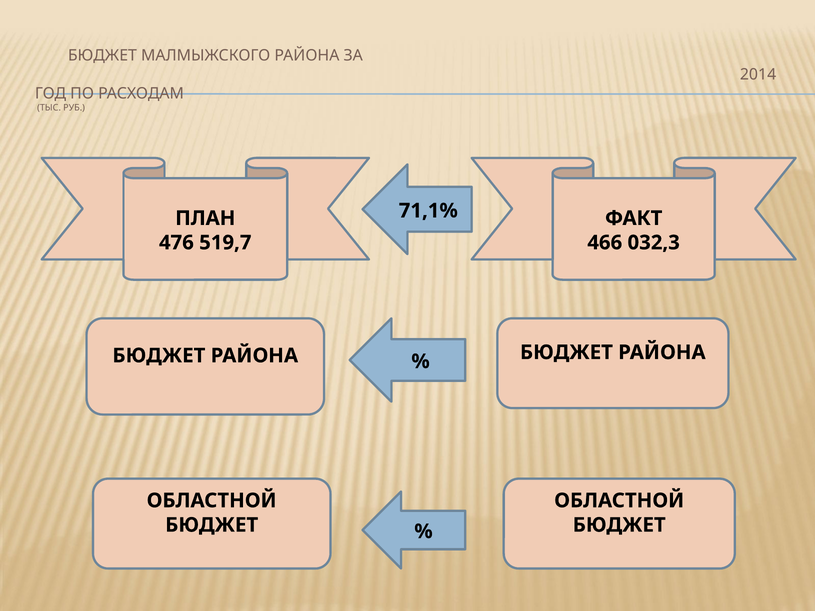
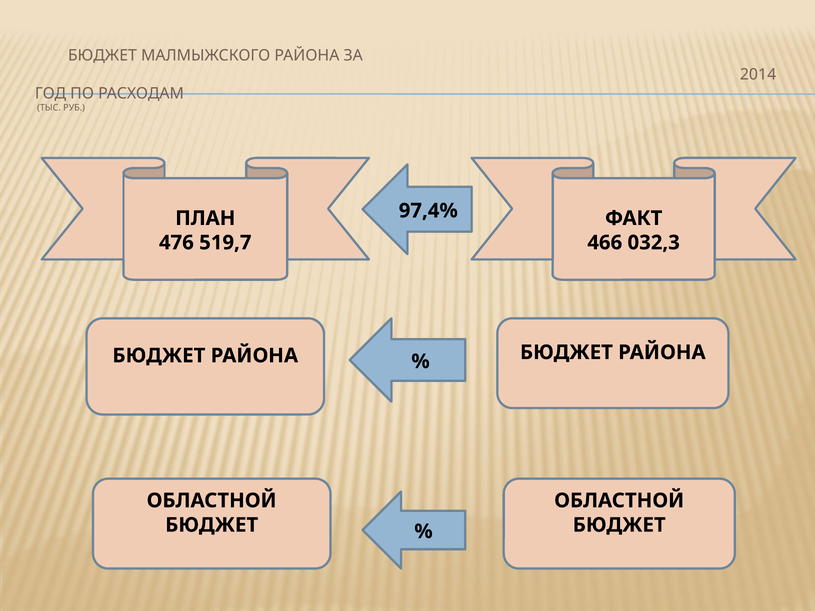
71,1%: 71,1% -> 97,4% (428, 211)
